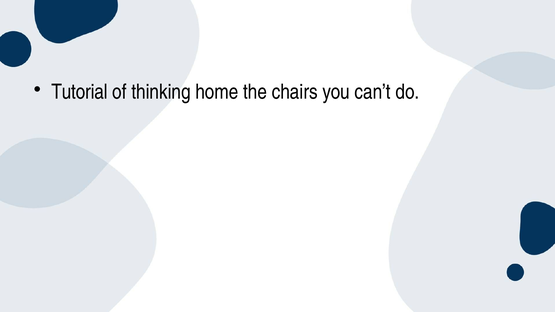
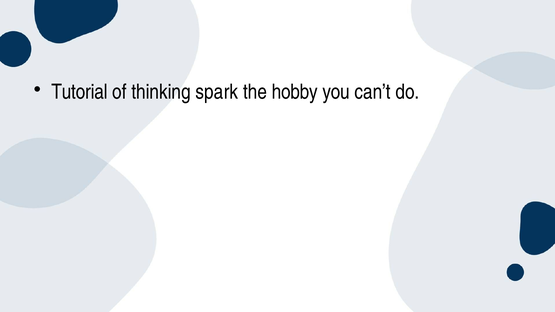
home: home -> spark (217, 92)
chairs: chairs -> hobby (295, 92)
